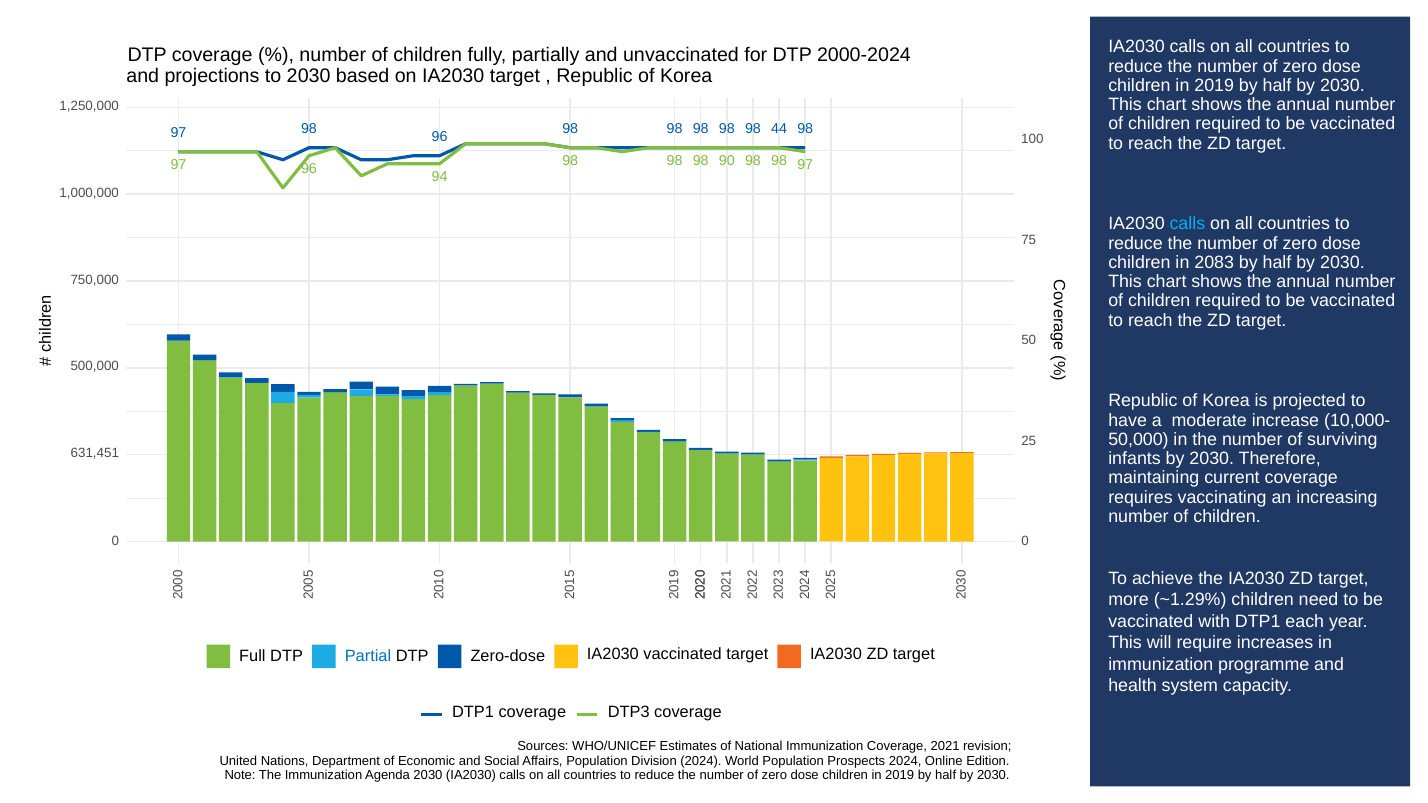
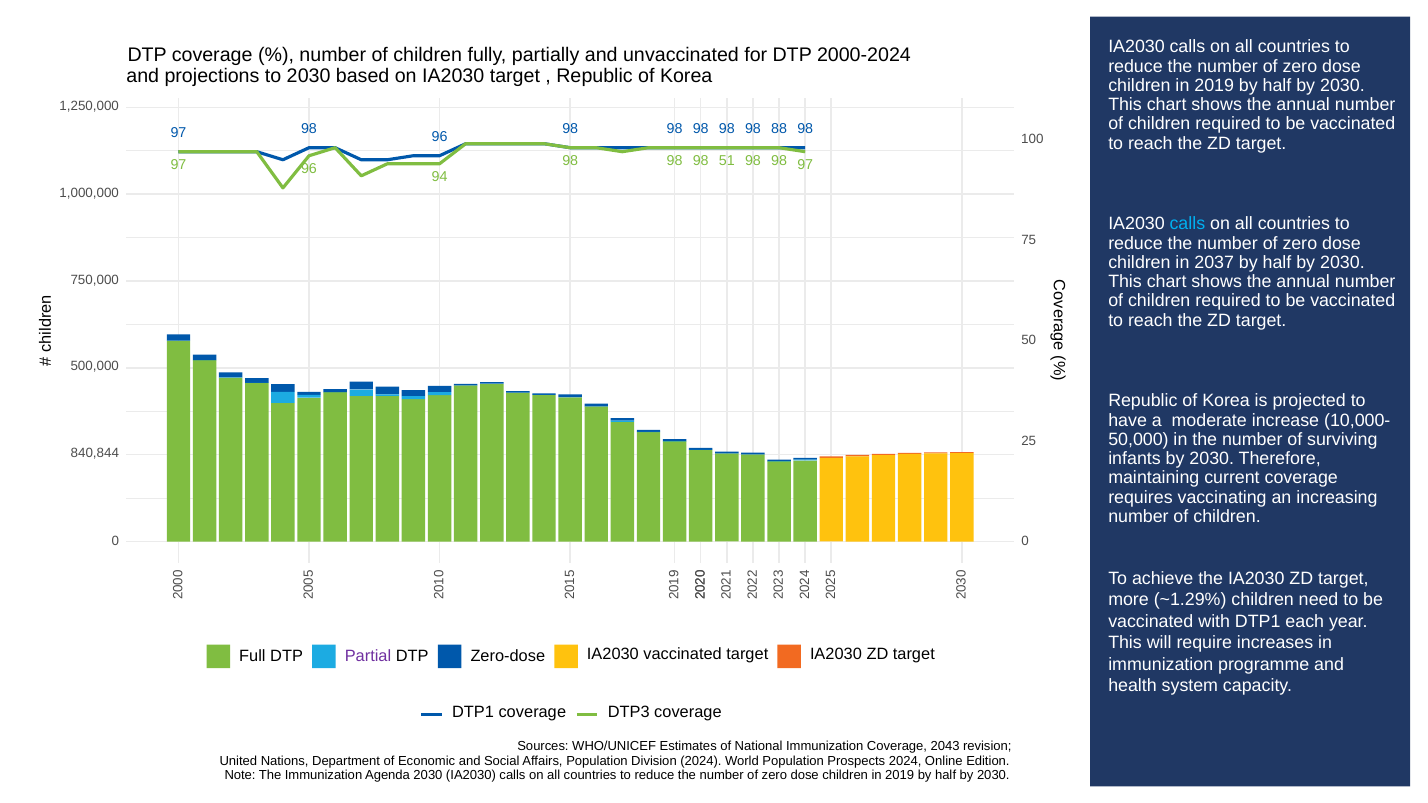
44: 44 -> 88 (779, 129)
90: 90 -> 51 (727, 161)
2083: 2083 -> 2037 (1214, 263)
631,451: 631,451 -> 840,844 (95, 453)
Partial colour: blue -> purple (368, 656)
2021: 2021 -> 2043 (945, 747)
